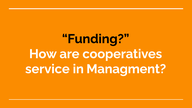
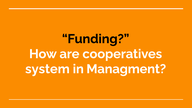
service: service -> system (47, 69)
